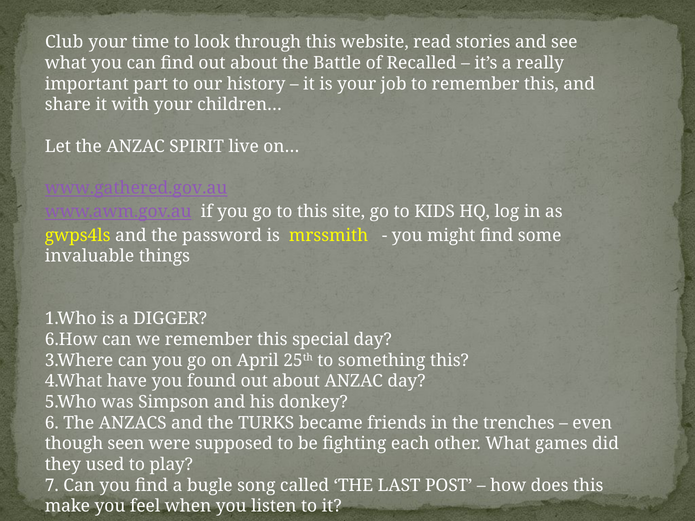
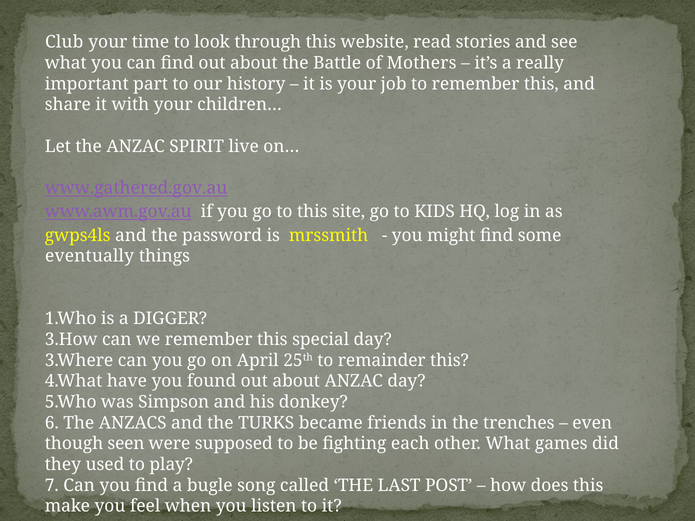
Recalled: Recalled -> Mothers (422, 63)
invaluable: invaluable -> eventually (90, 256)
6.How: 6.How -> 3.How (71, 340)
something: something -> remainder (382, 361)
